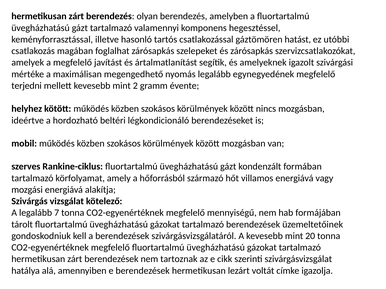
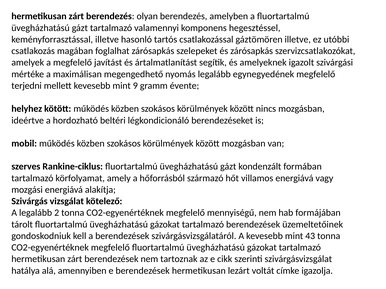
gáztömören hatást: hatást -> illetve (298, 39)
2: 2 -> 9 (135, 86)
7: 7 -> 2 (57, 213)
20: 20 -> 43 (310, 236)
